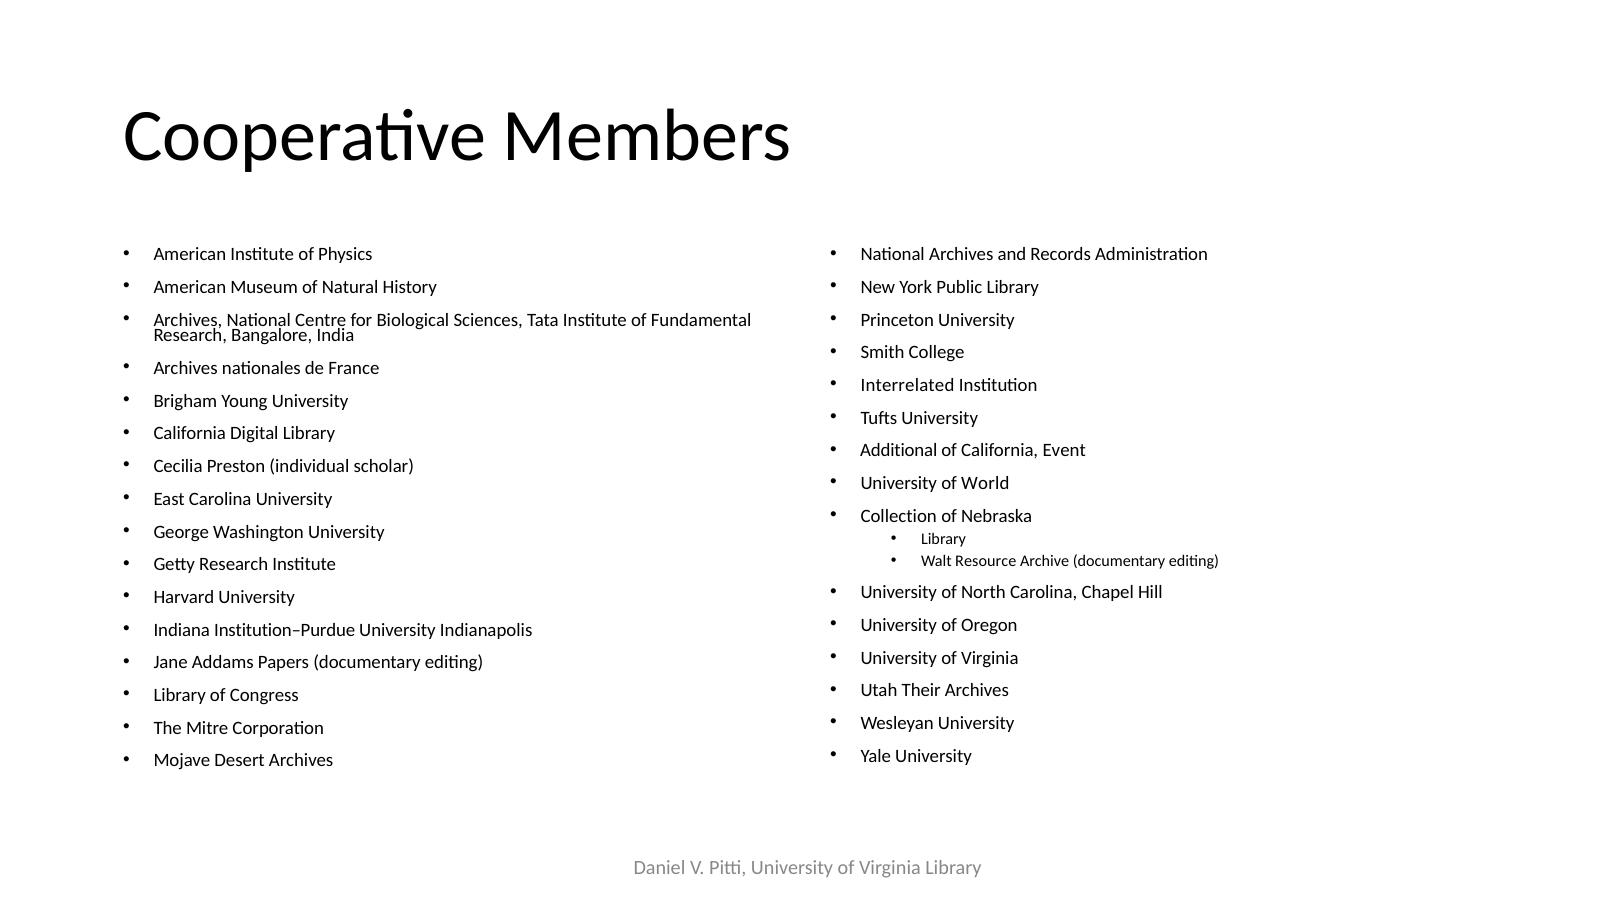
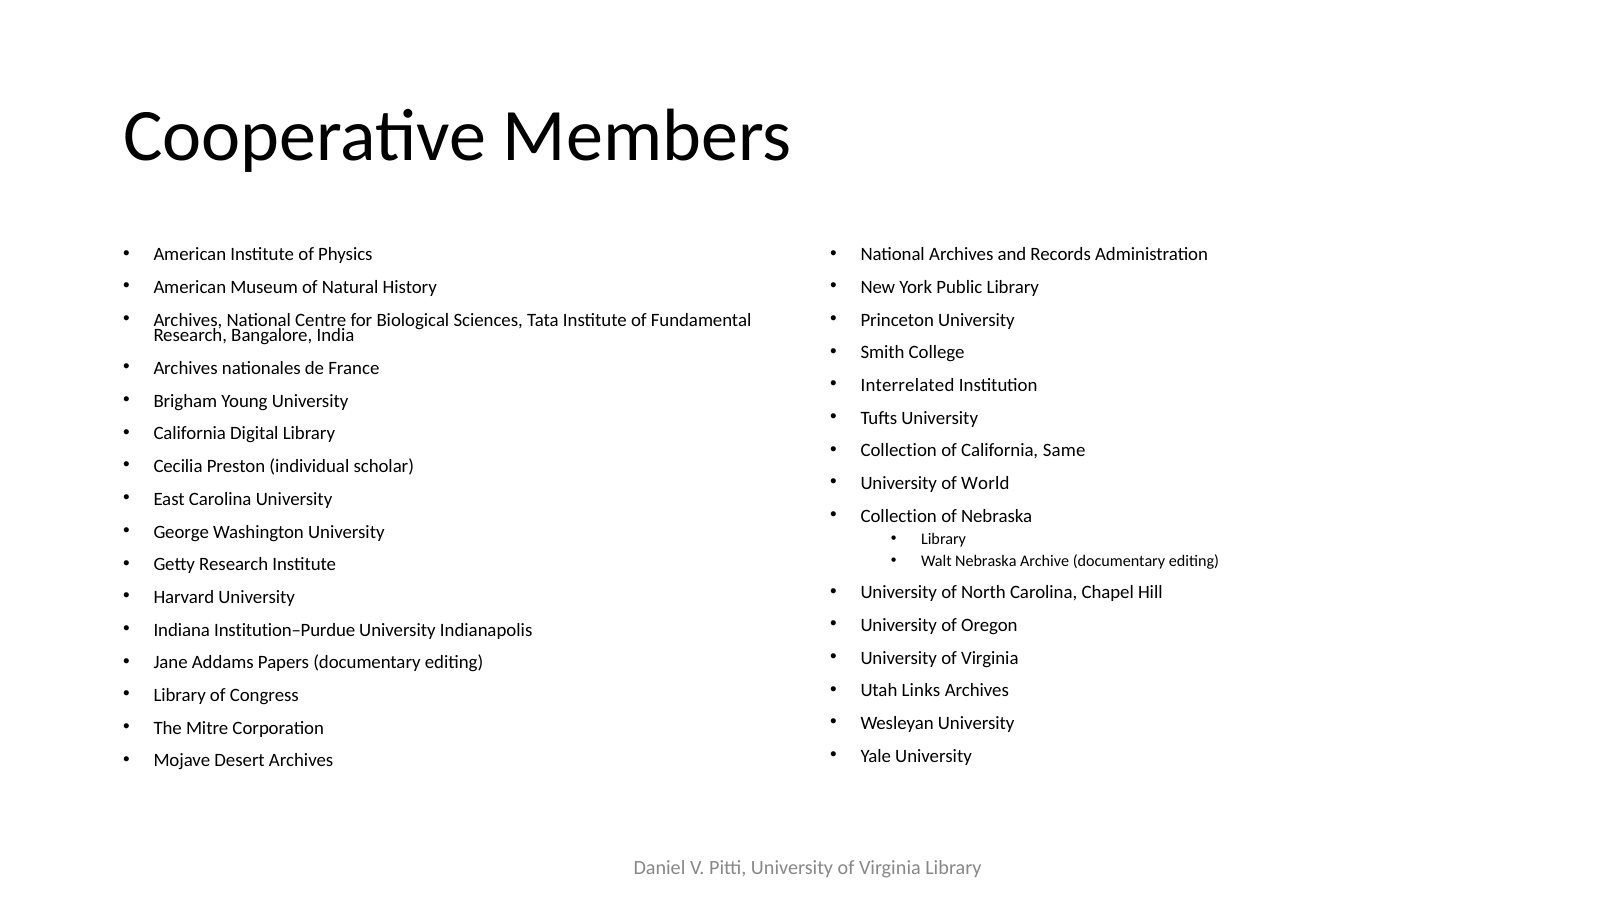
Additional: Additional -> Collection (899, 451)
Event: Event -> Same (1064, 451)
Walt Resource: Resource -> Nebraska (986, 561)
Their: Their -> Links (921, 691)
